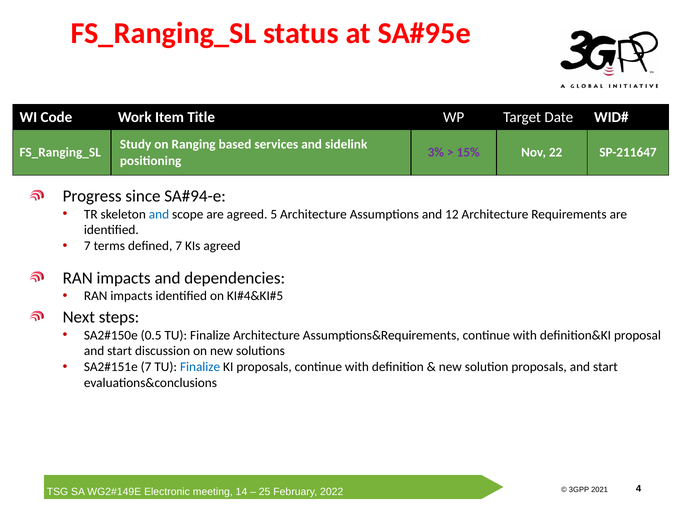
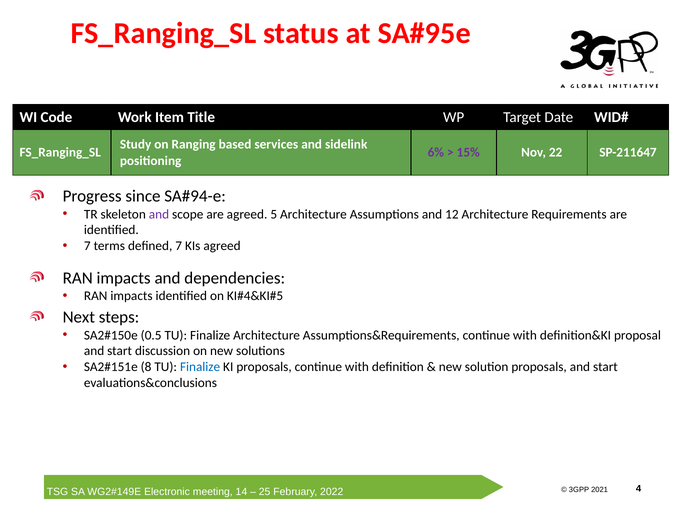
3%: 3% -> 6% (436, 153)
and colour: blue -> purple (159, 214)
7: 7 -> 8 (146, 367)
